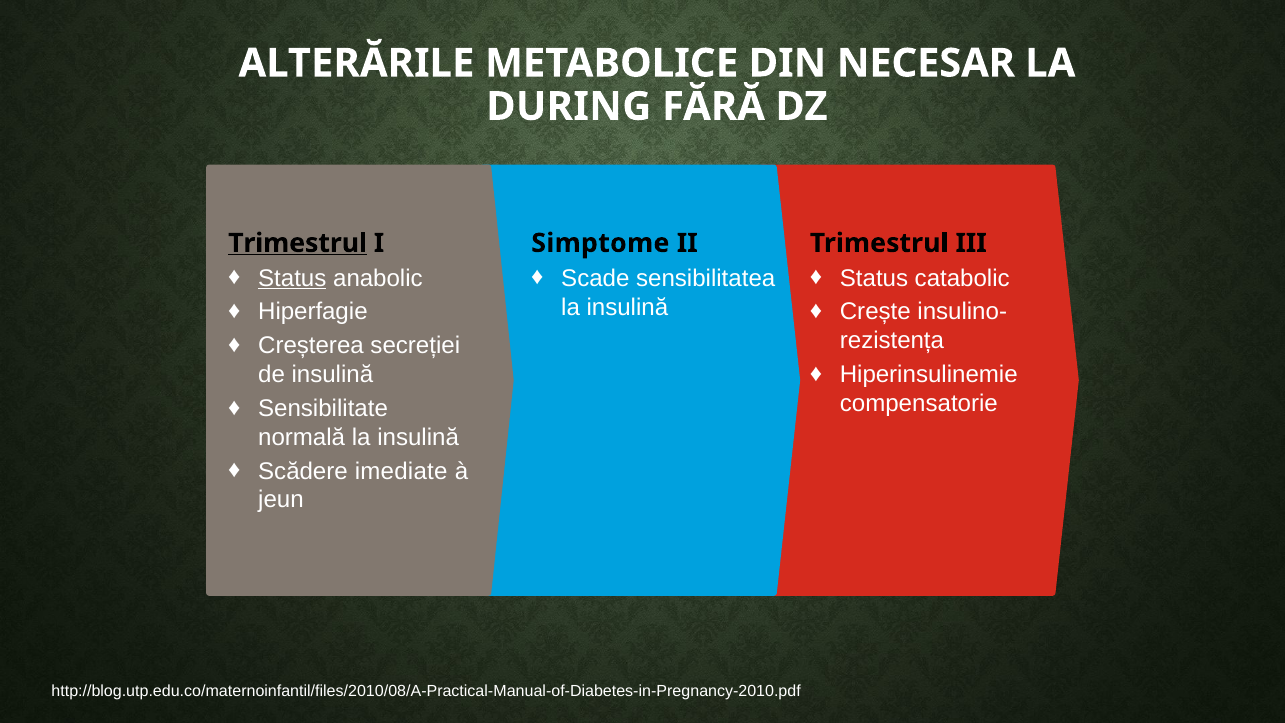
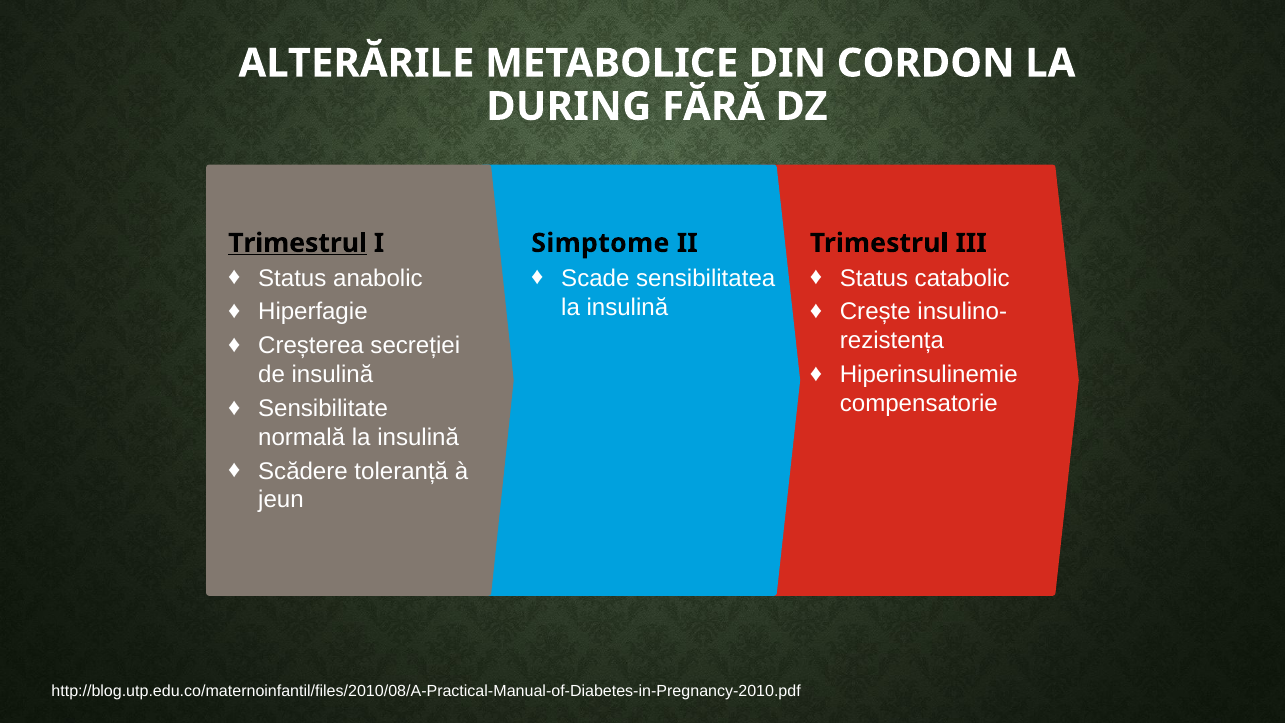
NECESAR: NECESAR -> CORDON (926, 63)
Status underline: present -> none (292, 278)
imediate: imediate -> toleranță (401, 471)
